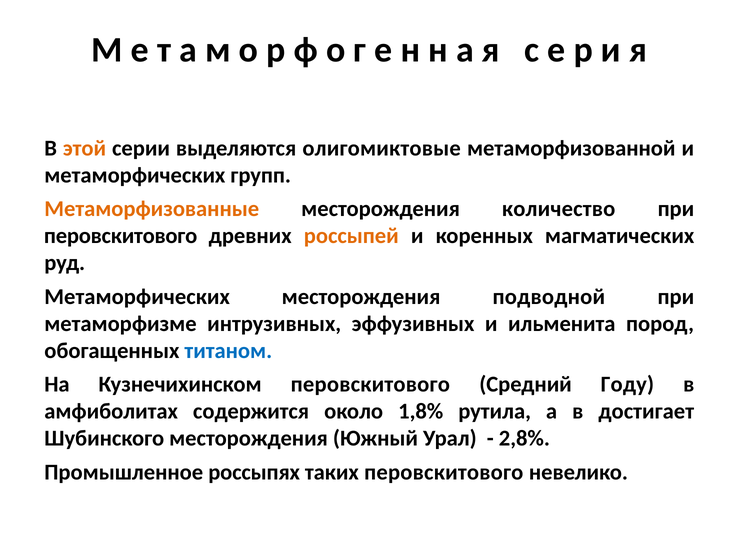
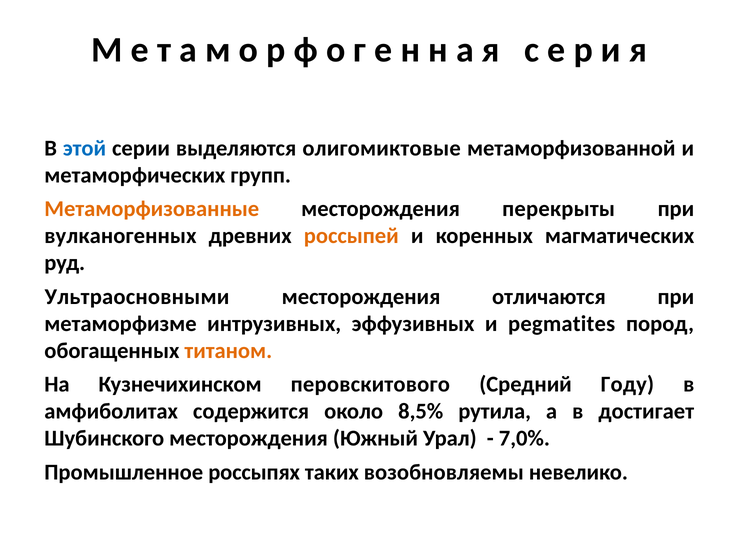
этой colour: orange -> blue (84, 148)
количество: количество -> перекрыты (559, 209)
перовскитового: перовскитового -> вулканогенных (120, 236)
Метаморфических: Метаморфических -> Ультраосновными (137, 297)
подводной: подводной -> отличаются (549, 297)
ильменита: ильменита -> pegmatites (562, 324)
титаном colour: blue -> orange (228, 351)
1,8%: 1,8% -> 8,5% (421, 412)
2,8%: 2,8% -> 7,0% (524, 439)
таких перовскитового: перовскитового -> возобновляемы (444, 472)
